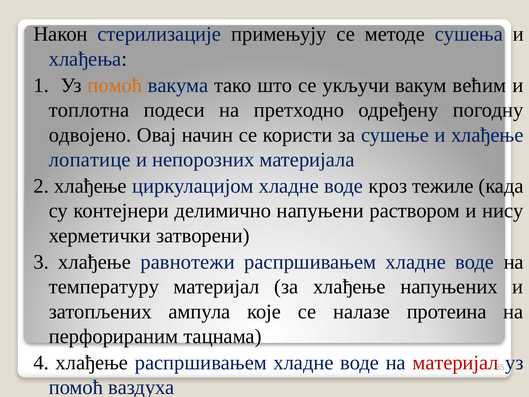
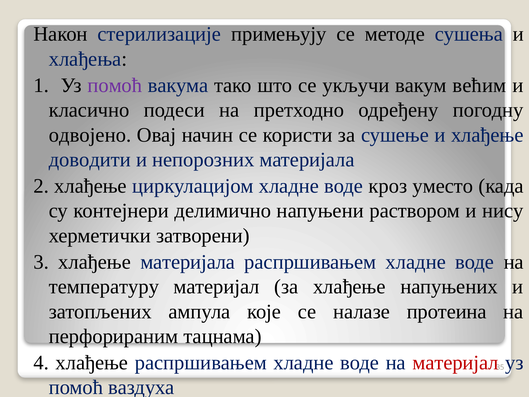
помоћ colour: orange -> purple (115, 85)
топлотна: топлотна -> класично (89, 110)
лопатице: лопатице -> доводити (90, 159)
тежиле: тежиле -> уместо (443, 186)
хлађење равнотежи: равнотежи -> материјала (188, 262)
